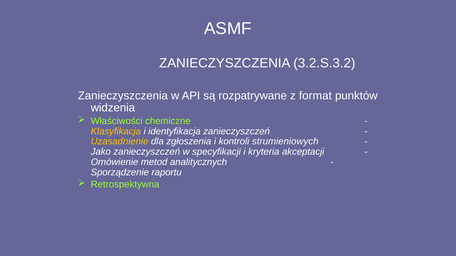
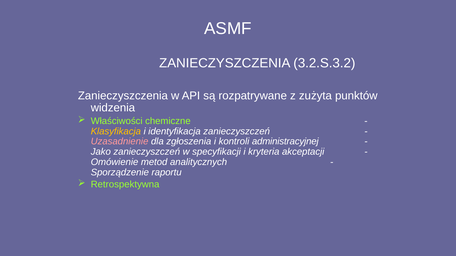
format: format -> zużyta (315, 96)
Uzasadnienie colour: yellow -> pink (120, 142)
strumieniowych: strumieniowych -> administracyjnej (285, 142)
